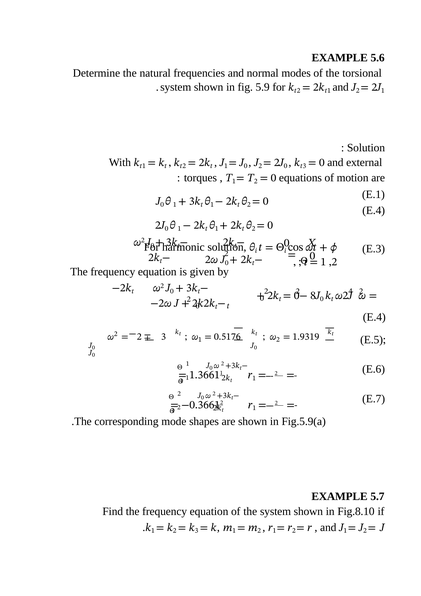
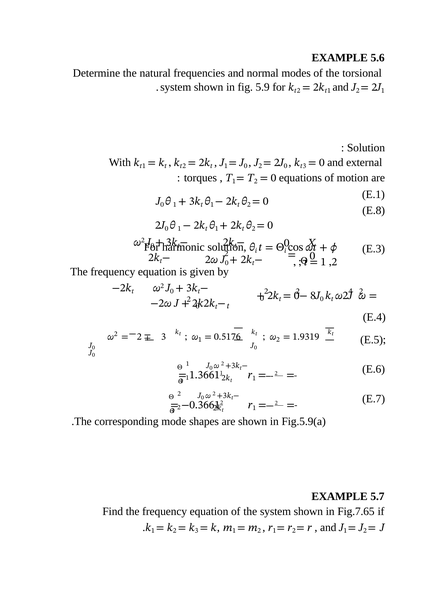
E.4: E.4 -> E.8 (374, 210)
Fig.8.10: Fig.8.10 -> Fig.7.65 (356, 511)
